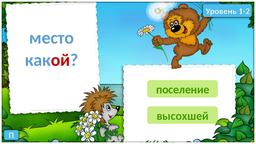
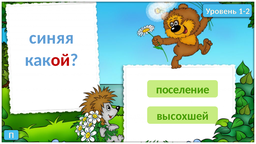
место: место -> синяя (52, 38)
